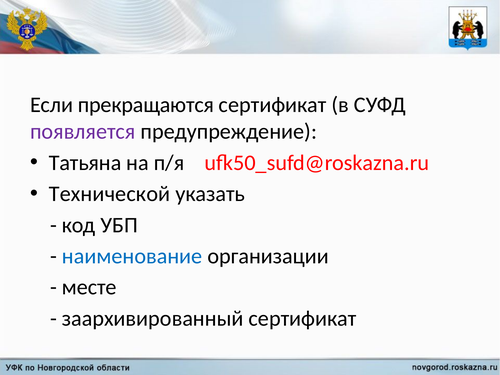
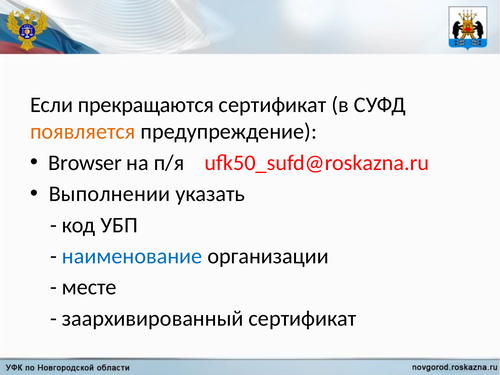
появляется colour: purple -> orange (83, 132)
Татьяна: Татьяна -> Browser (85, 163)
Технической: Технической -> Выполнении (109, 194)
